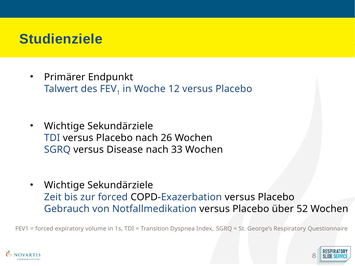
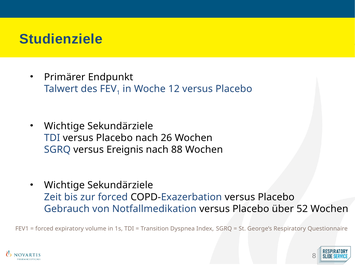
Disease: Disease -> Ereignis (125, 150)
33: 33 -> 88 (177, 150)
